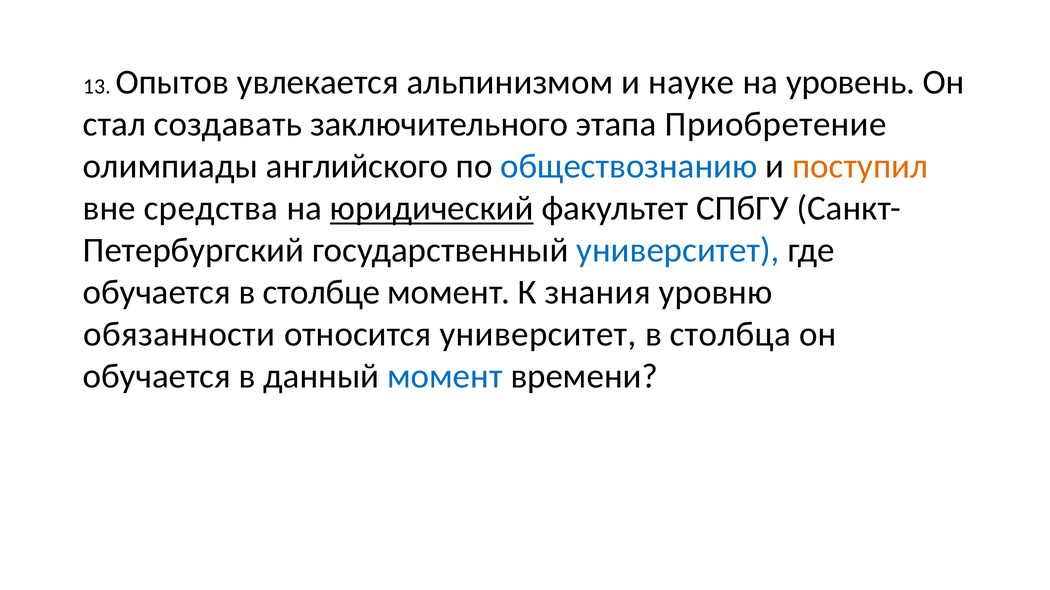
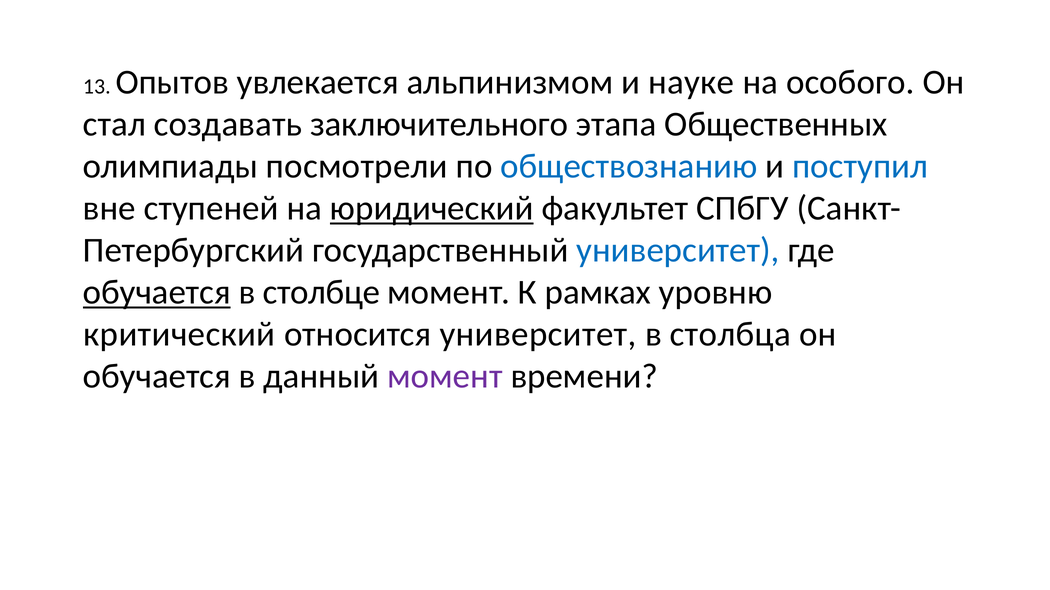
уровень: уровень -> особого (850, 83)
Приобретение: Приобретение -> Общественных (776, 125)
английского: английского -> посмотрели (357, 167)
поступил colour: orange -> blue (860, 167)
средства: средства -> ступеней (211, 209)
обучается underline: none -> present (157, 293)
знания: знания -> рамках (598, 293)
обязанности: обязанности -> критический (179, 335)
момент colour: blue -> purple (445, 377)
